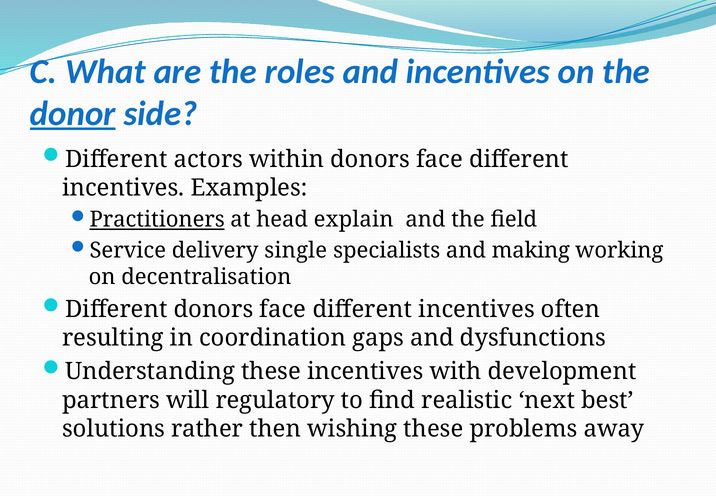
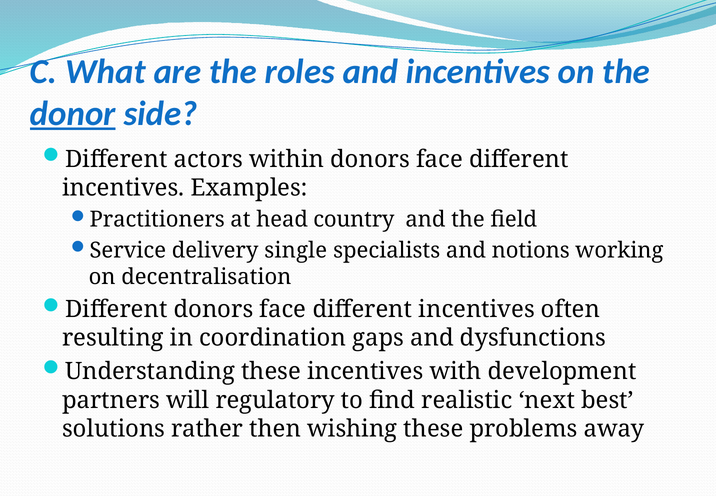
Practitioners underline: present -> none (157, 220)
explain: explain -> country (354, 220)
making: making -> notions (531, 250)
